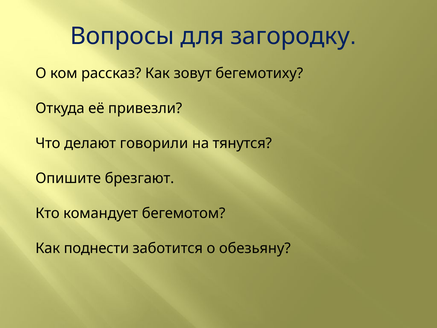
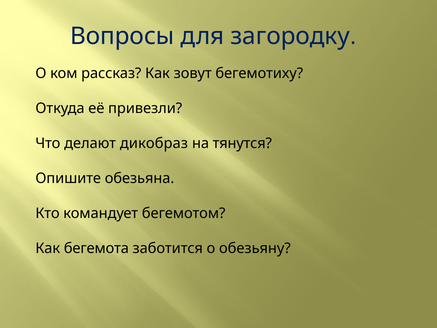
говорили: говорили -> дикобраз (154, 143)
брезгают: брезгают -> обезьяна (140, 178)
поднести: поднести -> бегемота (96, 248)
